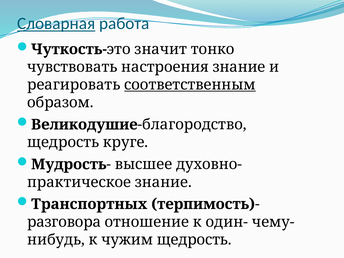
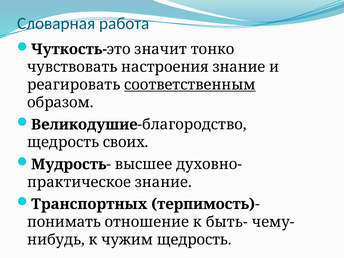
Словарная underline: present -> none (56, 24)
круге: круге -> своих (126, 142)
разговора: разговора -> понимать (64, 222)
один-: один- -> быть- (227, 222)
